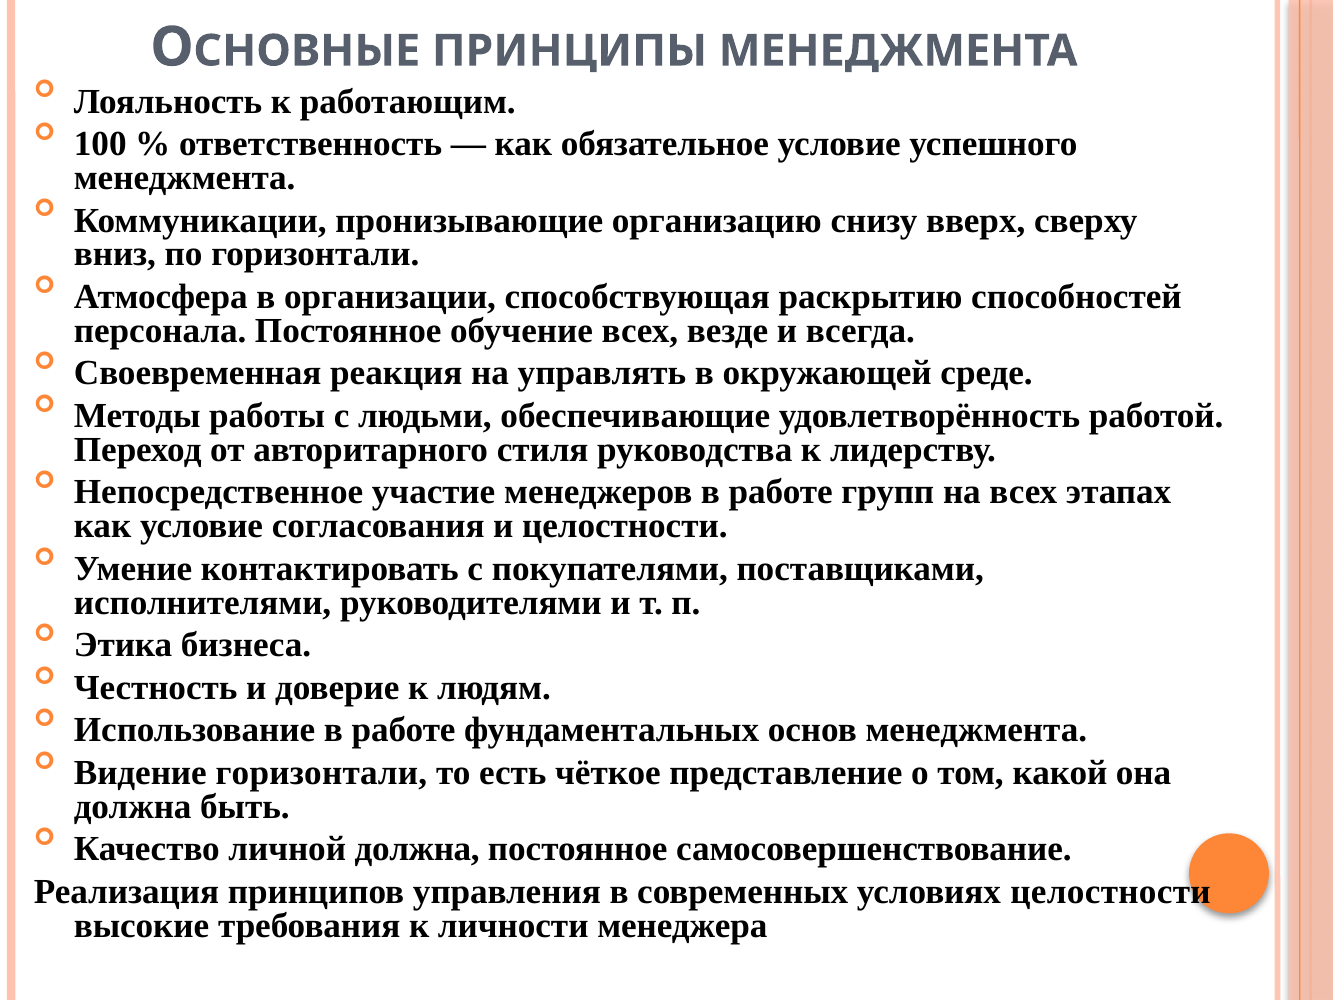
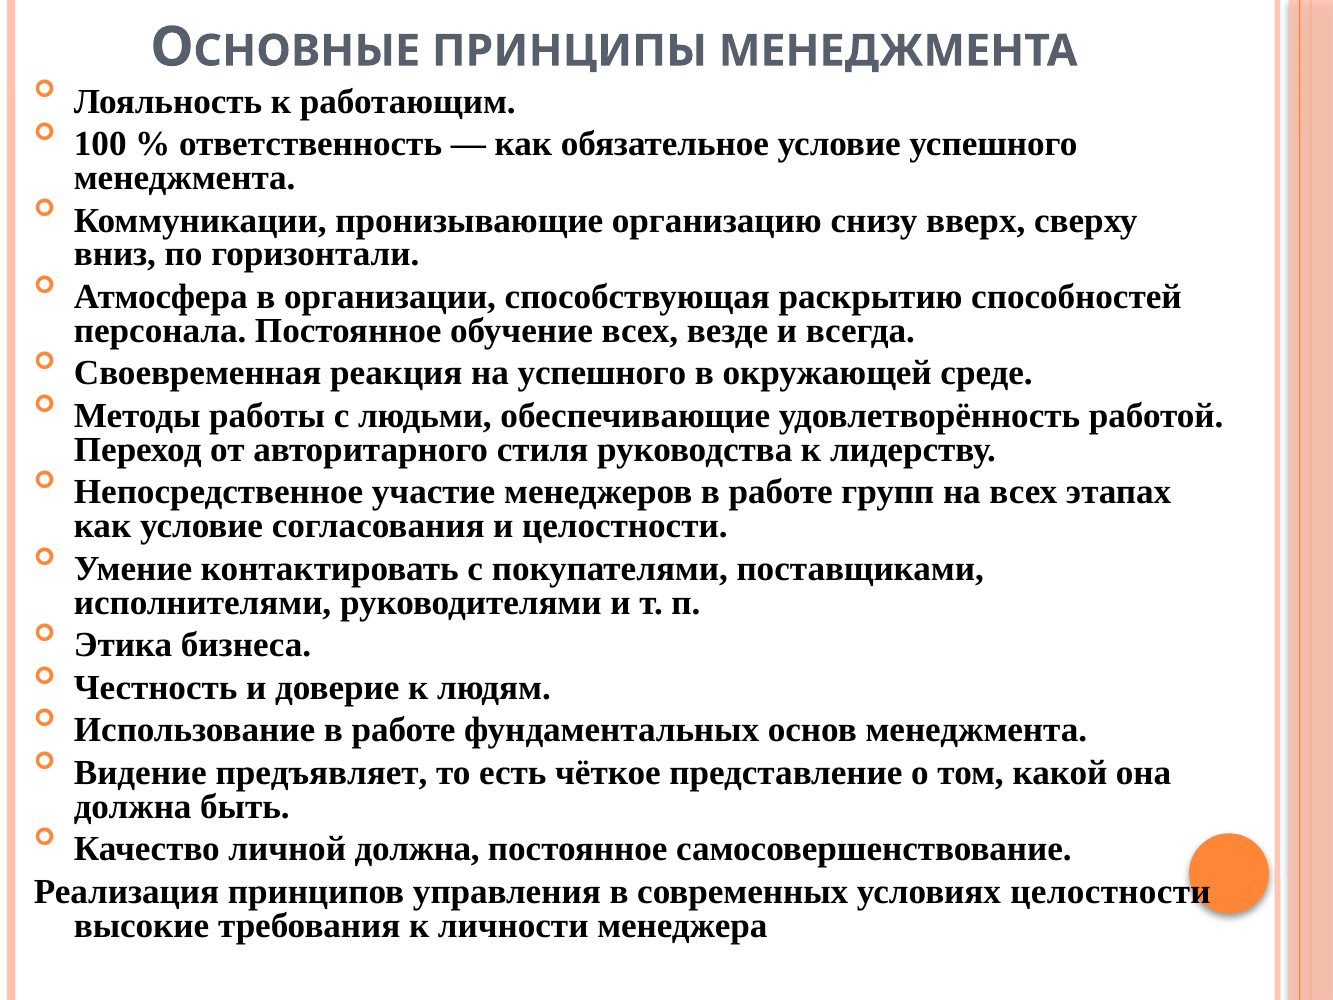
на управлять: управлять -> успешного (602, 373)
Видение горизонтали: горизонтали -> предъявляет (321, 773)
